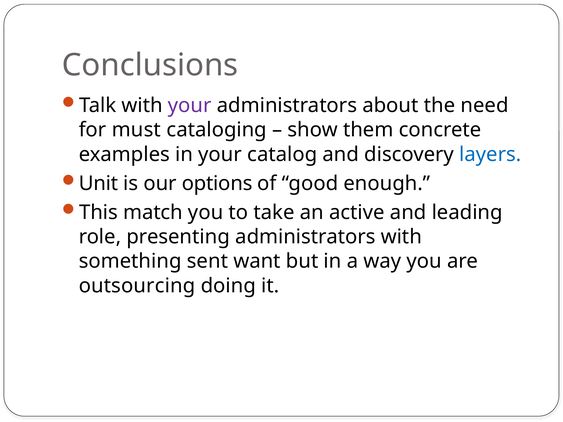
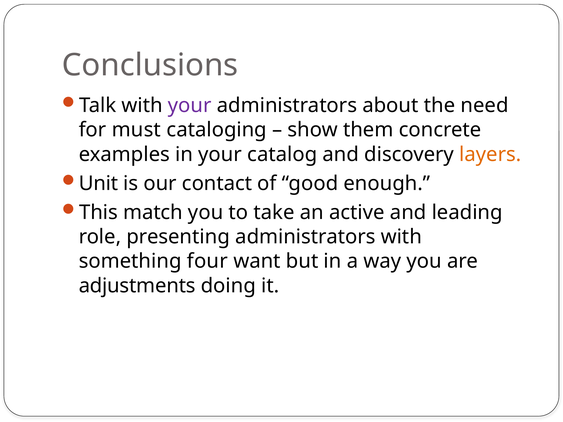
layers colour: blue -> orange (490, 154)
options: options -> contact (217, 183)
sent: sent -> four (207, 261)
outsourcing: outsourcing -> adjustments (137, 286)
